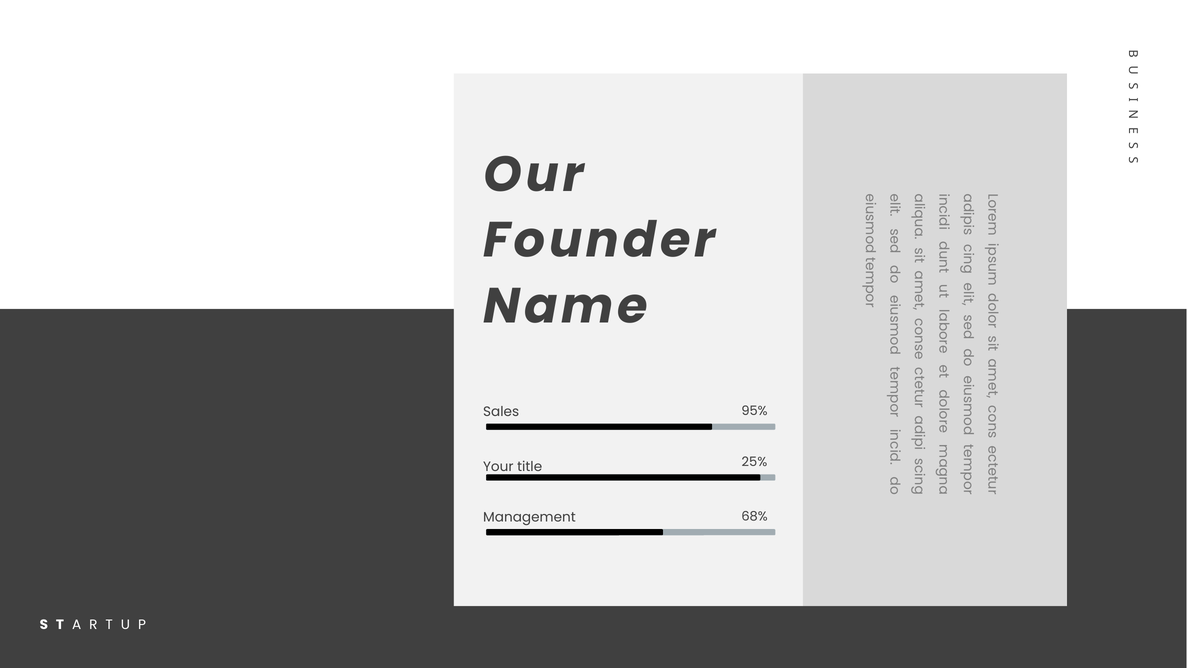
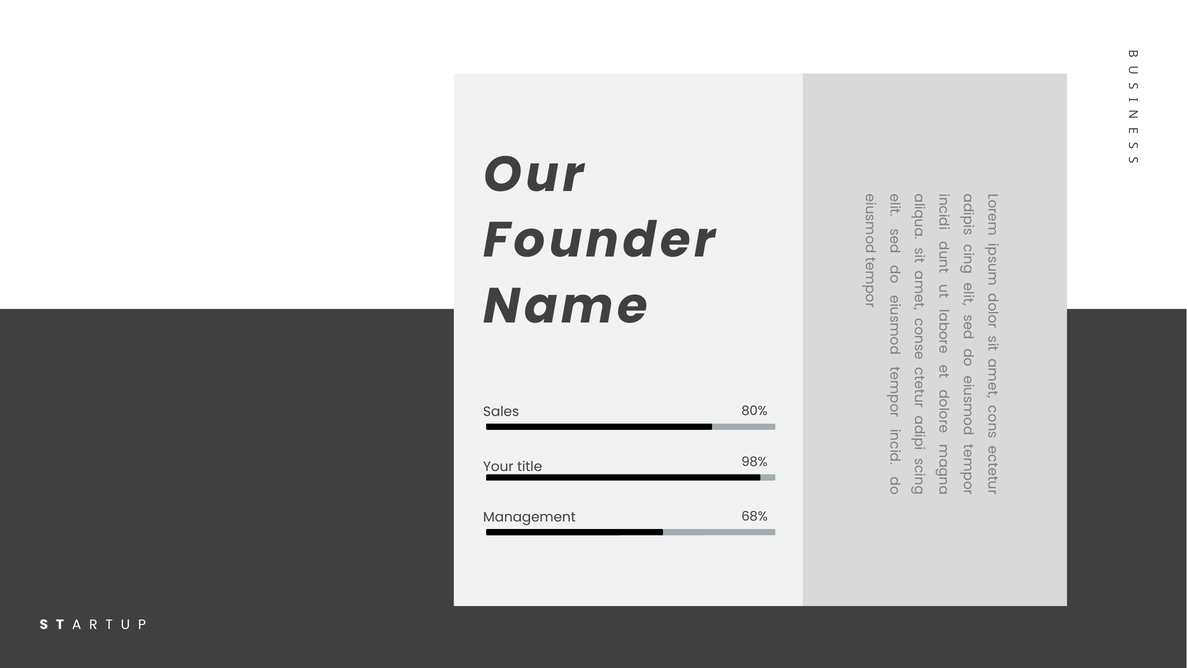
95%: 95% -> 80% (754, 411)
25%: 25% -> 98% (754, 462)
